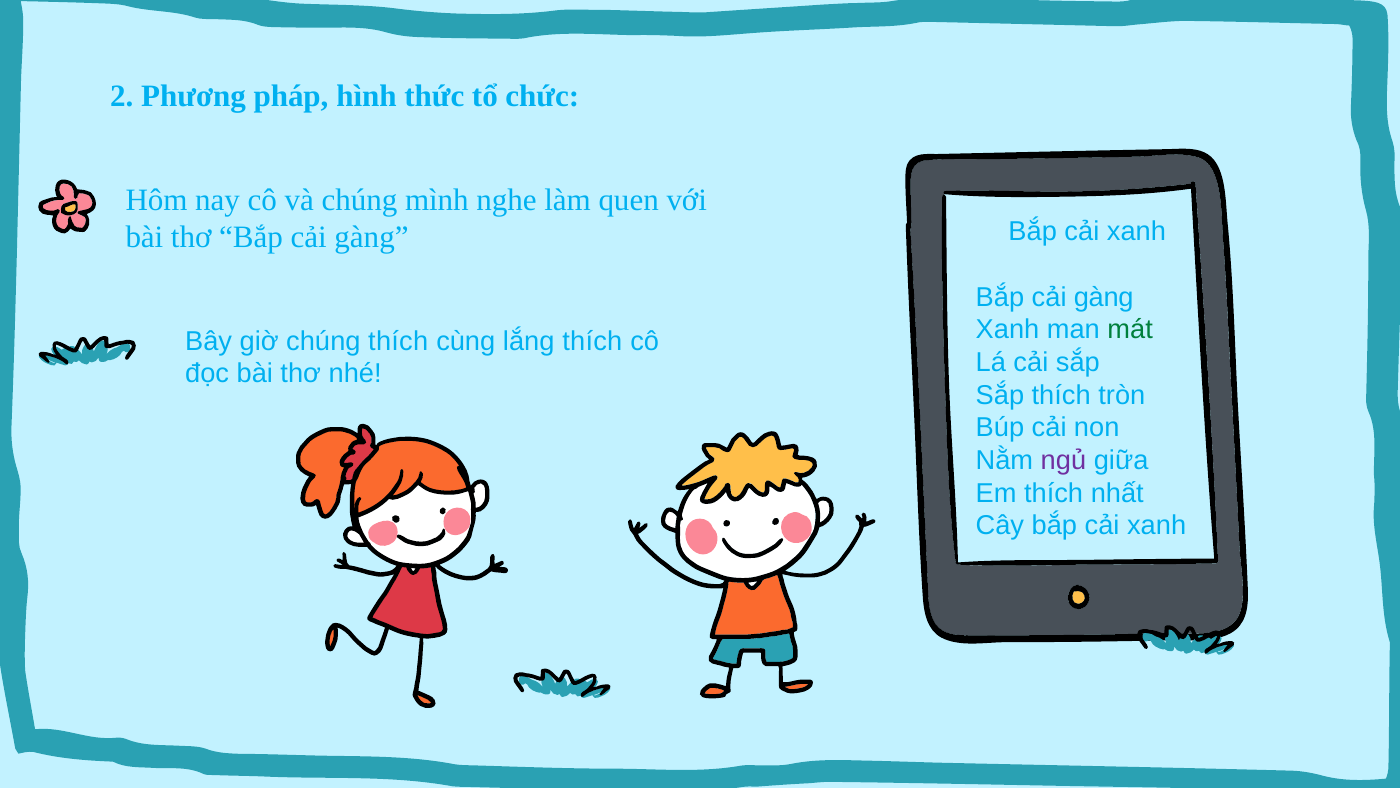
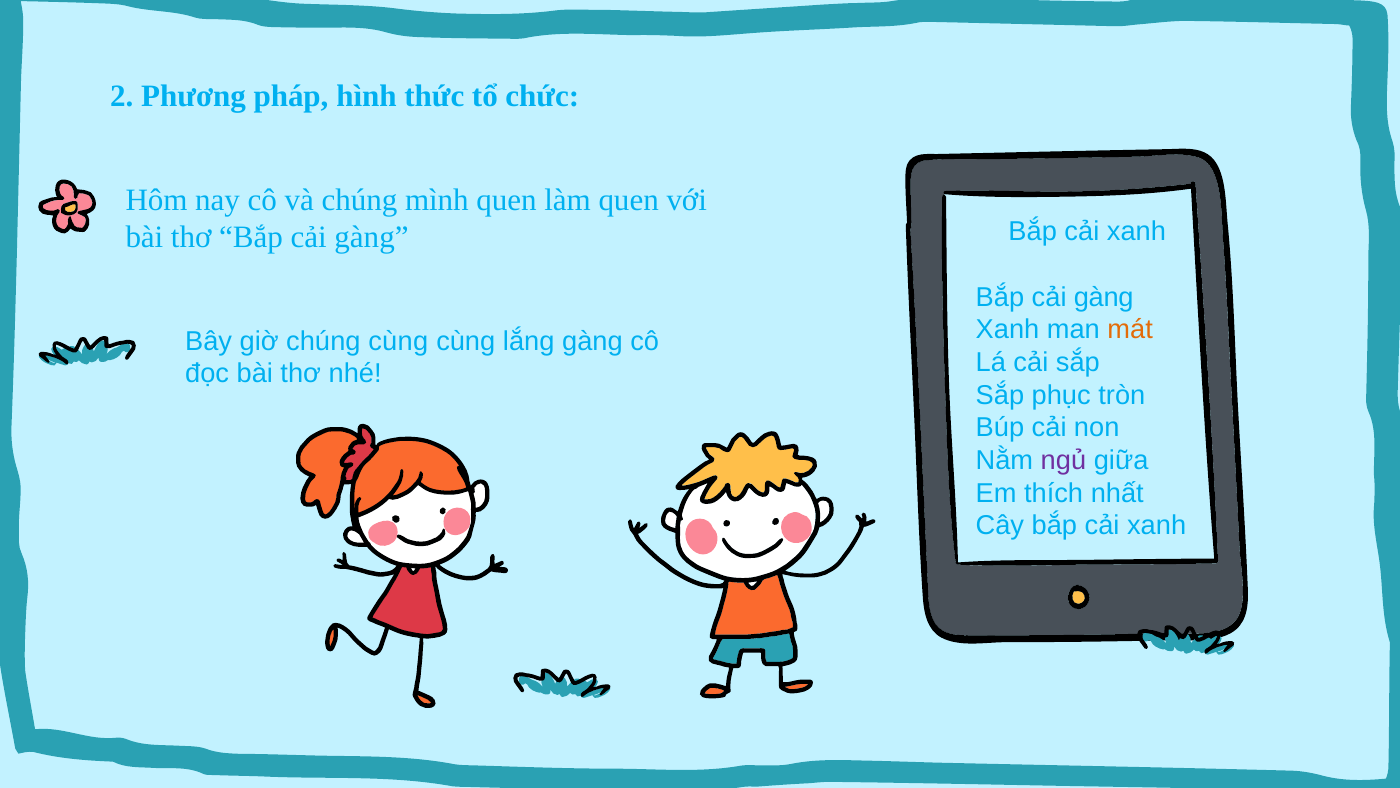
mình nghe: nghe -> quen (507, 200)
mát colour: green -> orange (1130, 330)
chúng thích: thích -> cùng (398, 341)
lắng thích: thích -> gàng (592, 341)
Sắp thích: thích -> phục (1061, 395)
